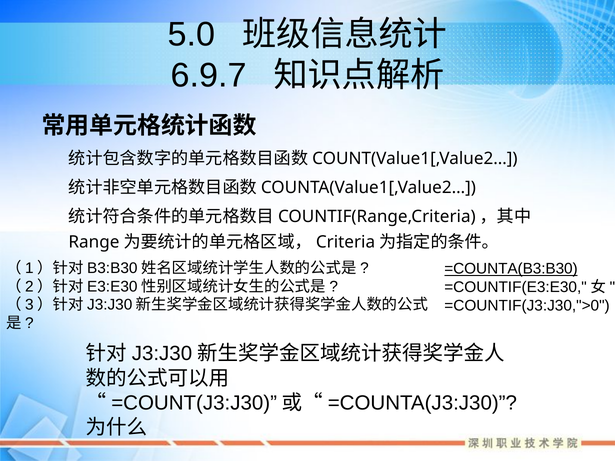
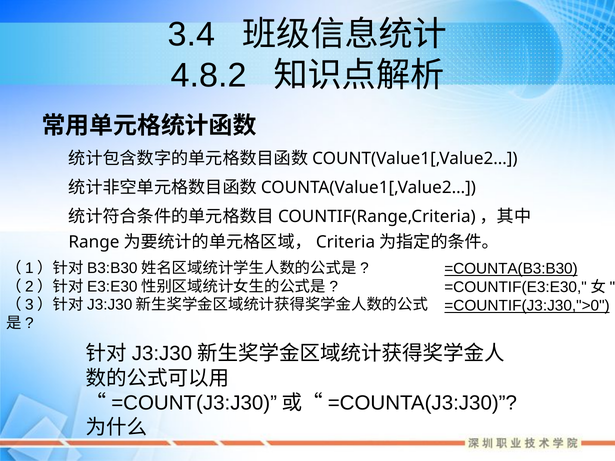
5.0: 5.0 -> 3.4 (192, 35)
6.9.7: 6.9.7 -> 4.8.2 (209, 76)
=COUNTIF(J3:J30,">0 underline: none -> present (527, 306)
